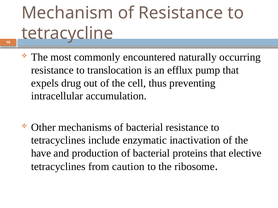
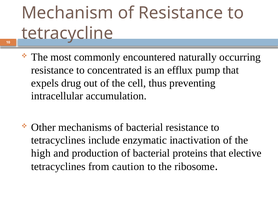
translocation: translocation -> concentrated (115, 70)
have: have -> high (41, 154)
